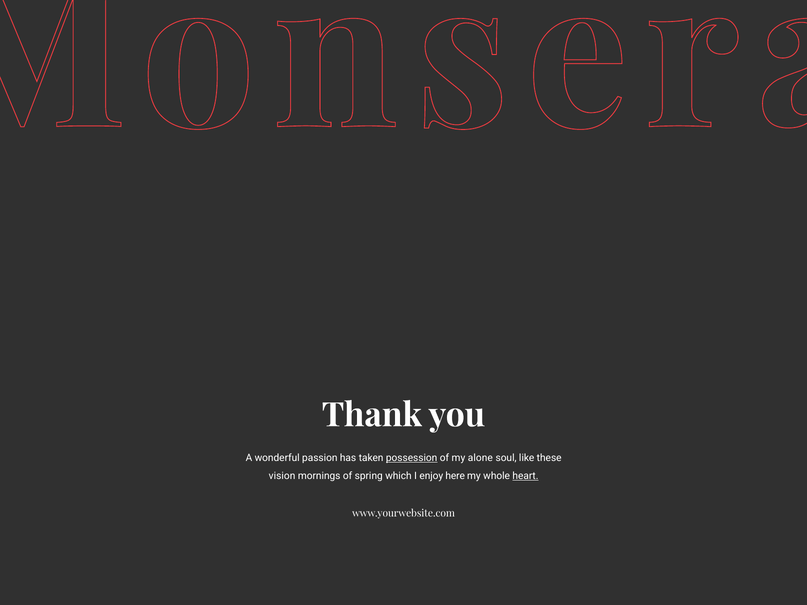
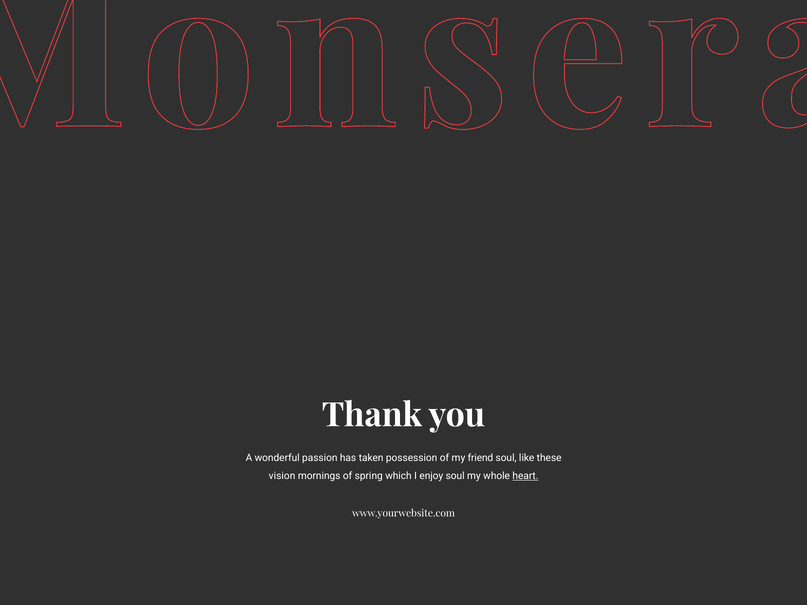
possession underline: present -> none (412, 458)
alone: alone -> friend (480, 458)
enjoy here: here -> soul (455, 476)
